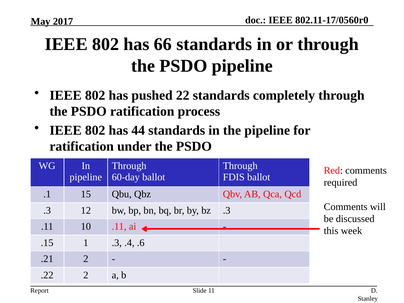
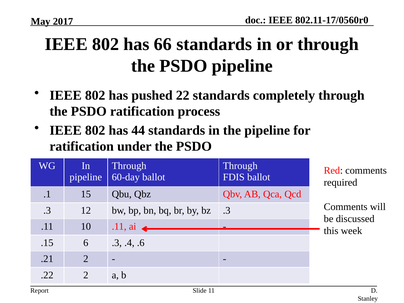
1: 1 -> 6 (86, 243)
